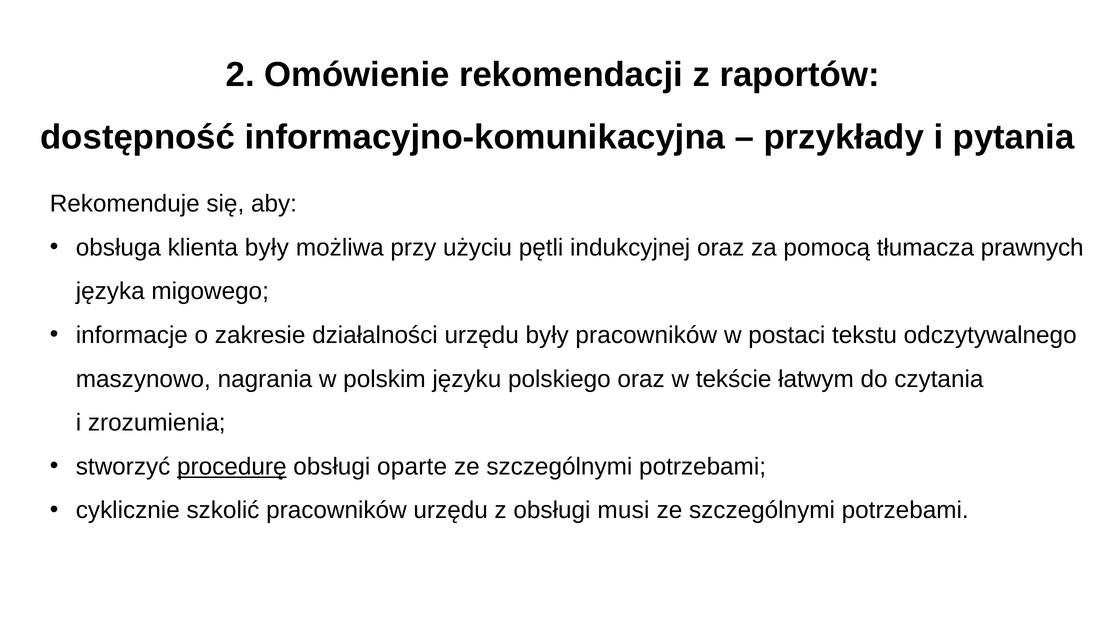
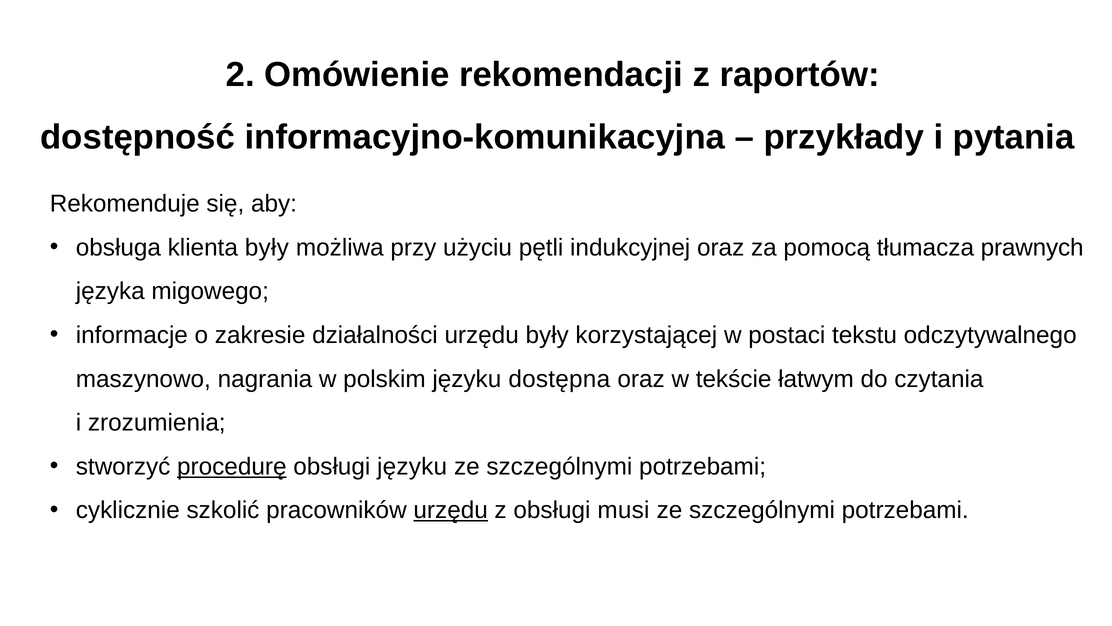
były pracowników: pracowników -> korzystającej (646, 335)
polskiego: polskiego -> dostępna (559, 379)
obsługi oparte: oparte -> języku (412, 466)
urzędu underline: none -> present (451, 510)
